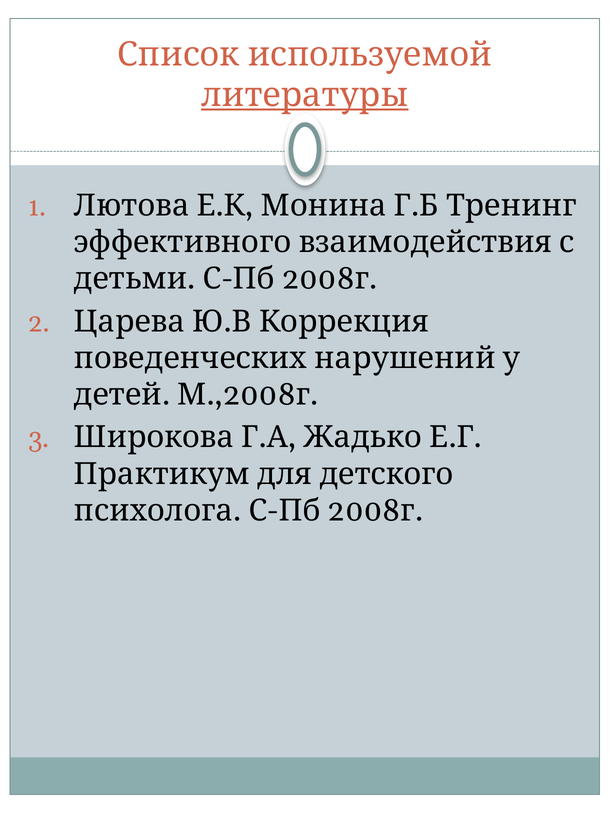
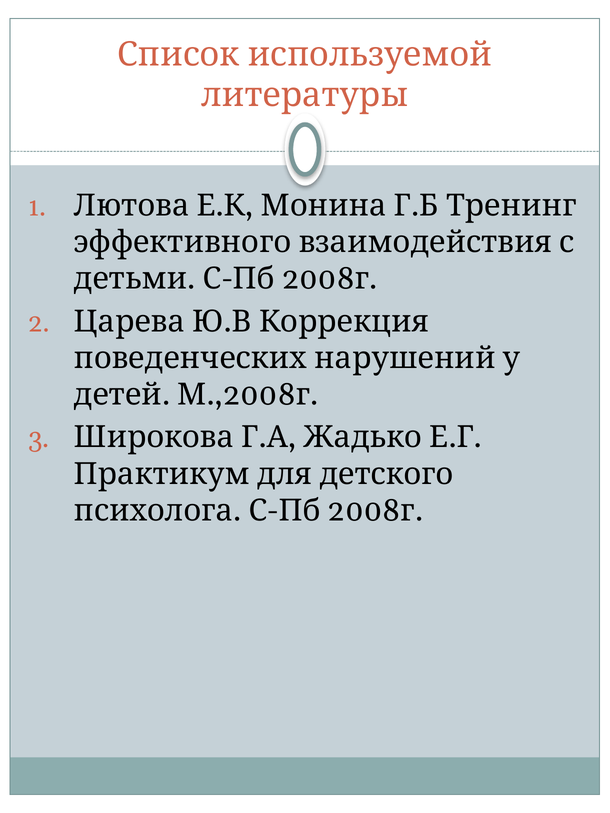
литературы underline: present -> none (305, 95)
